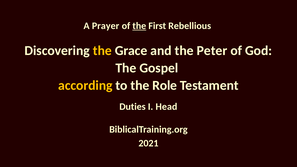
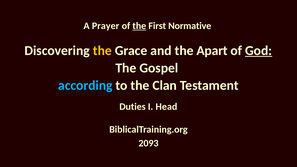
Rebellious: Rebellious -> Normative (190, 26)
Peter: Peter -> Apart (212, 51)
God underline: none -> present (259, 51)
according colour: yellow -> light blue (85, 86)
Role: Role -> Clan (165, 86)
2021: 2021 -> 2093 (148, 143)
